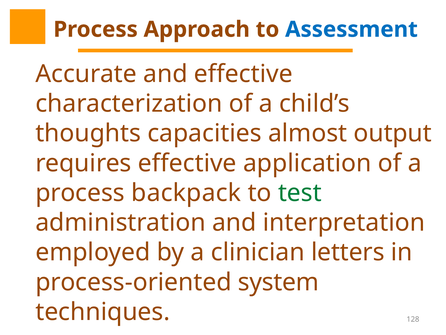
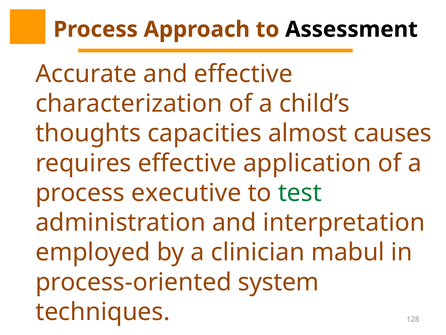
Assessment colour: blue -> black (351, 29)
output: output -> causes (393, 133)
backpack: backpack -> executive (186, 193)
letters: letters -> mabul (348, 252)
